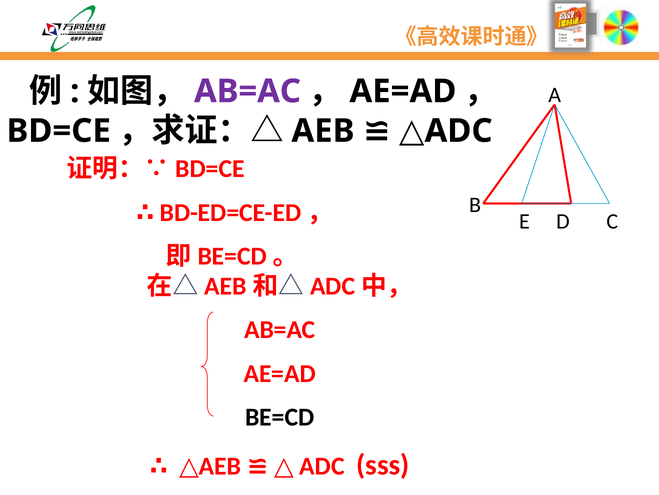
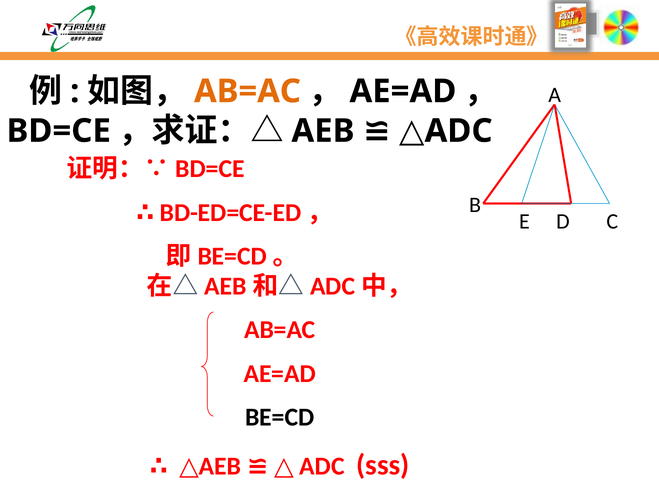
AB=AC colour: purple -> orange (247, 91)
